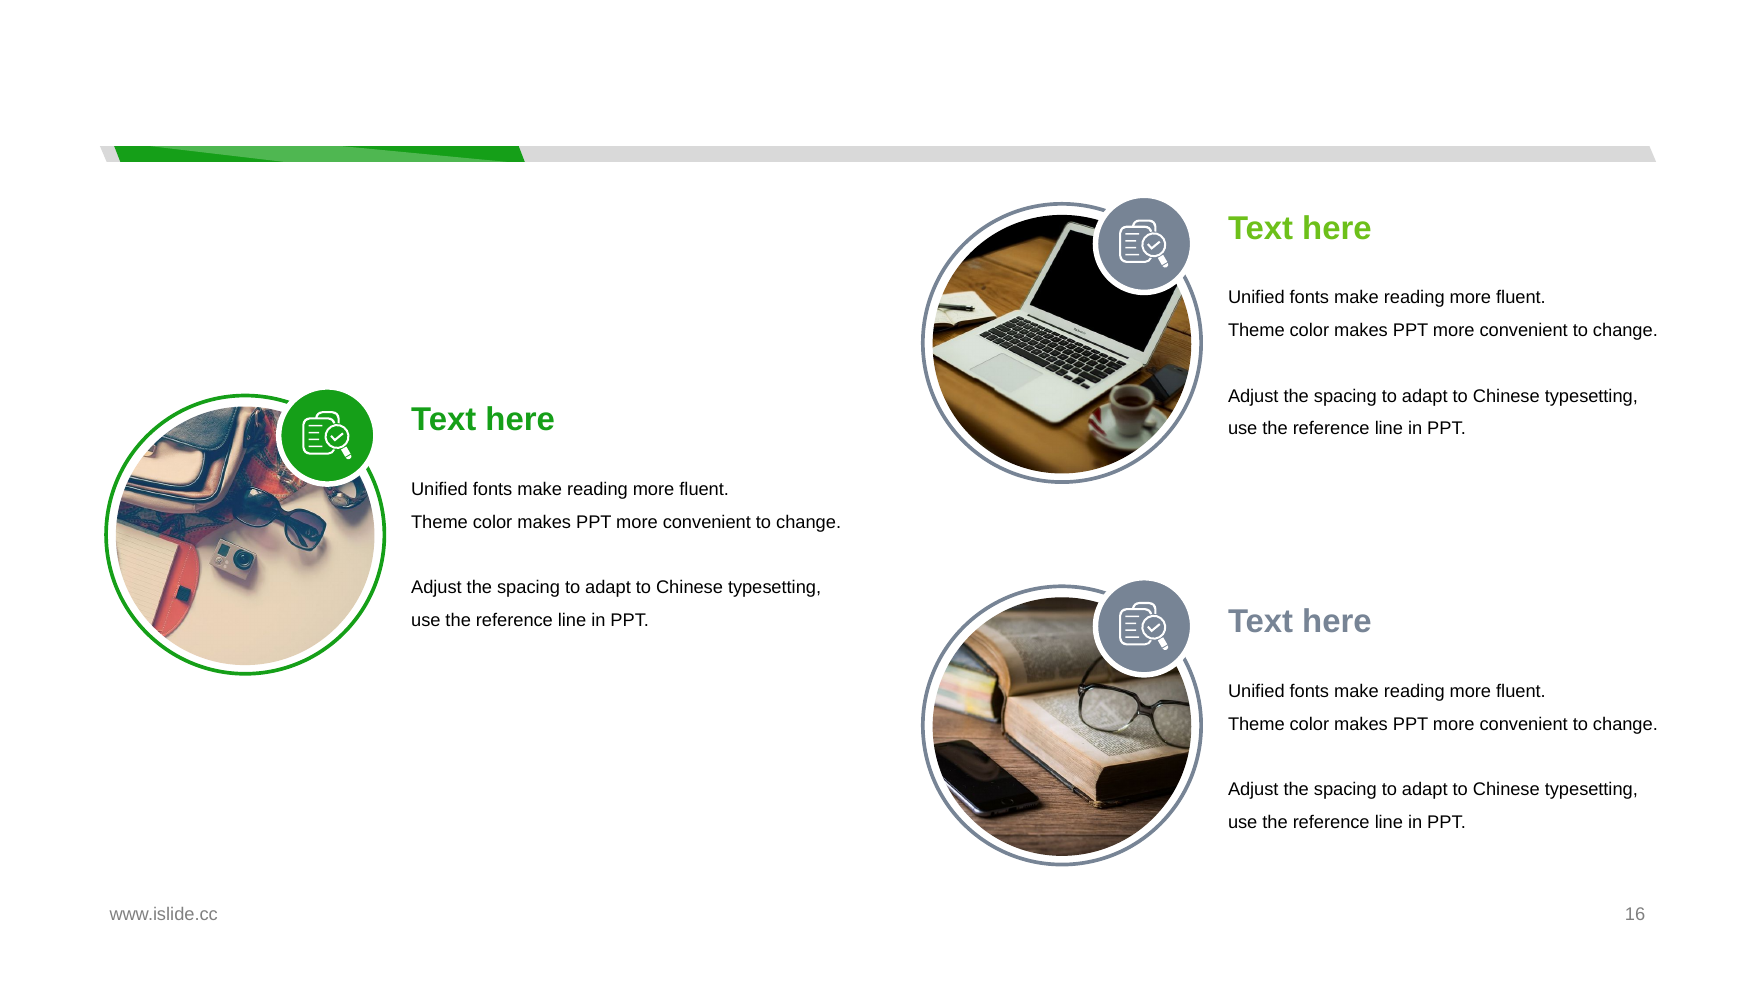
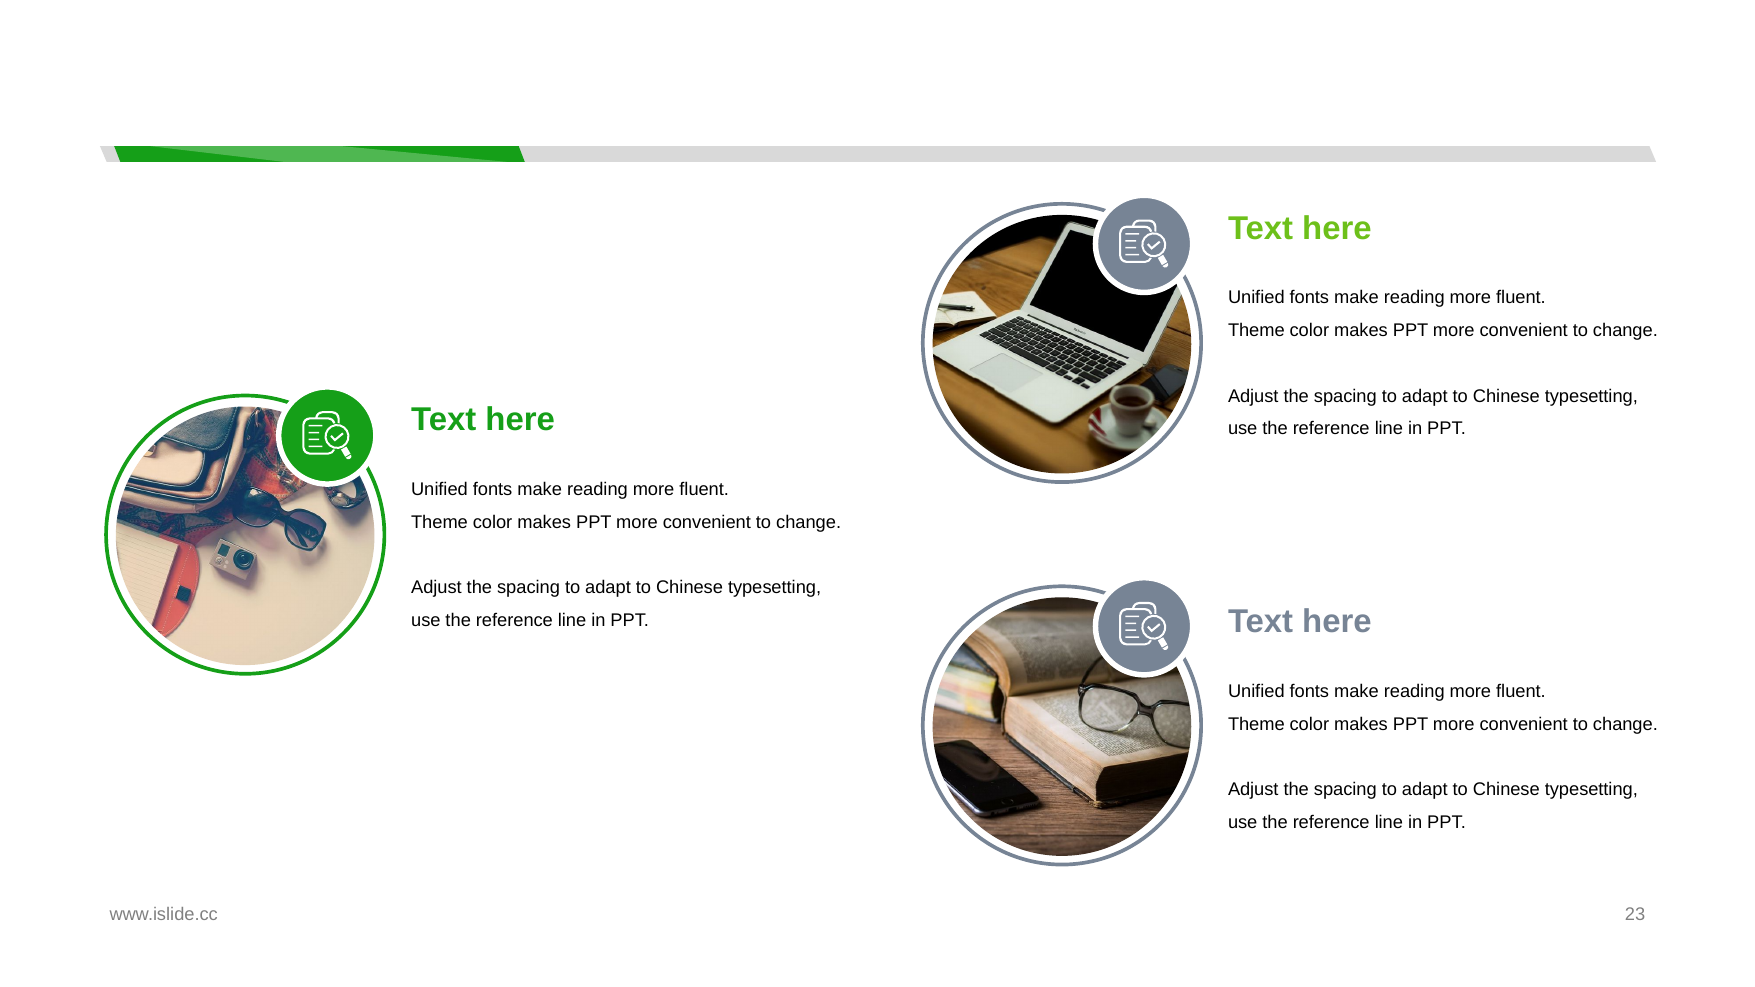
16: 16 -> 23 (1635, 914)
